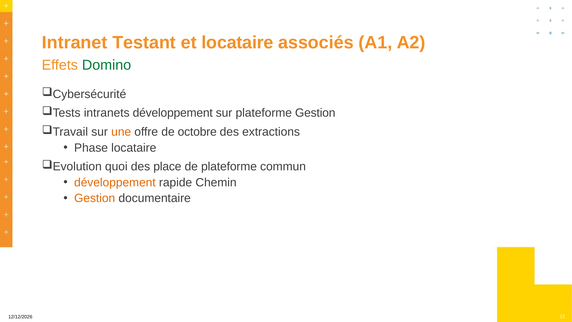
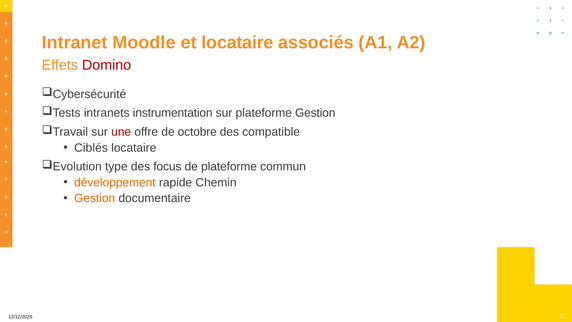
Testant: Testant -> Moodle (144, 42)
Domino colour: green -> red (107, 65)
intranets développement: développement -> instrumentation (173, 113)
une colour: orange -> red (121, 132)
extractions: extractions -> compatible (271, 132)
Phase: Phase -> Ciblés (91, 148)
quoi: quoi -> type (116, 166)
place: place -> focus (167, 166)
